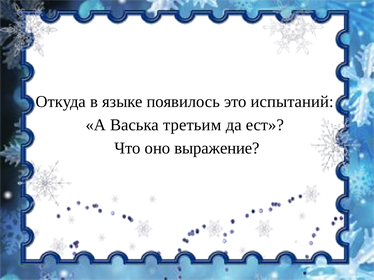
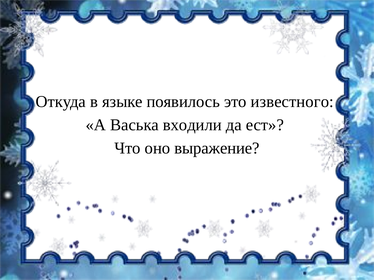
испытаний: испытаний -> известного (292, 102)
третьим: третьим -> входили (192, 125)
